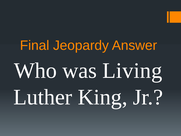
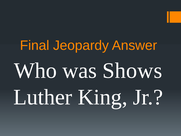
Living: Living -> Shows (132, 70)
